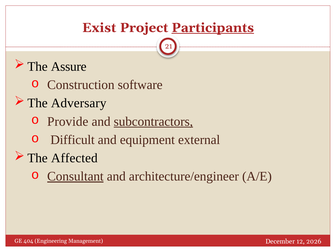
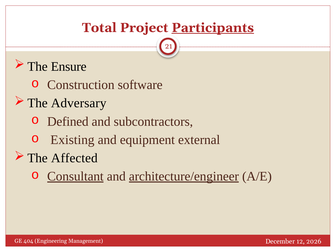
Exist: Exist -> Total (99, 28)
Assure: Assure -> Ensure (69, 67)
Provide: Provide -> Defined (68, 121)
subcontractors underline: present -> none (153, 121)
Difficult: Difficult -> Existing (72, 140)
architecture/engineer underline: none -> present (184, 176)
